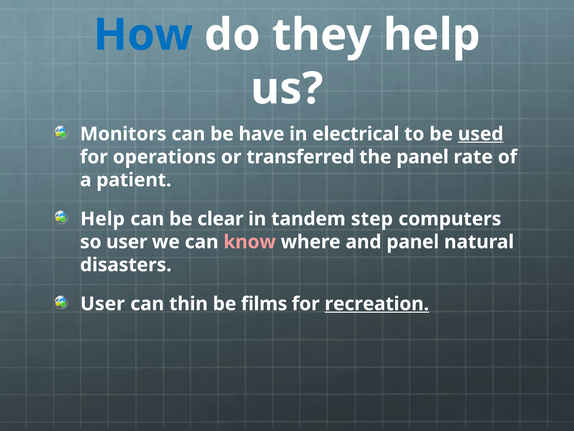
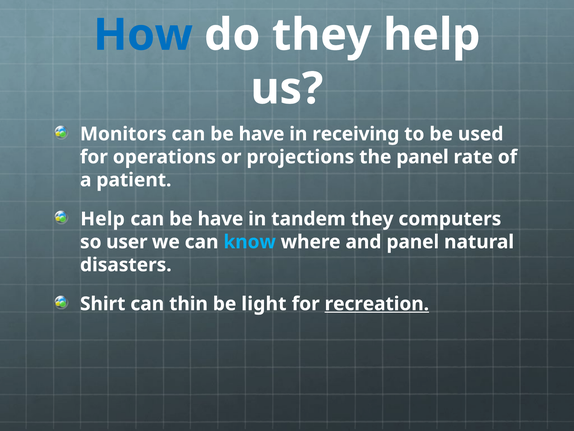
electrical: electrical -> receiving (356, 134)
used underline: present -> none (481, 134)
transferred: transferred -> projections (300, 157)
clear: clear -> have (220, 219)
tandem step: step -> they (372, 219)
know colour: pink -> light blue (250, 242)
User: User -> Shirt (103, 304)
films: films -> light (264, 304)
